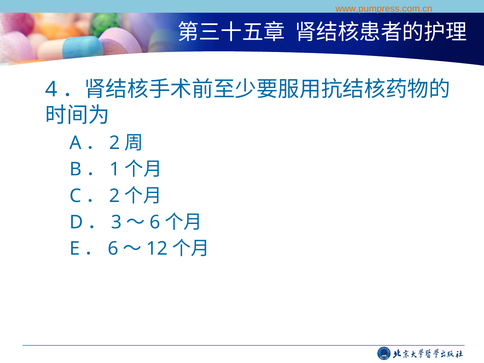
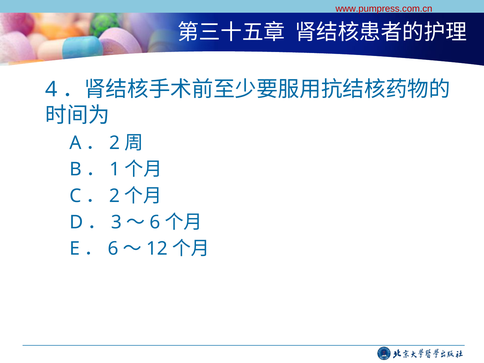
www.pumpress.com.cn colour: orange -> red (384, 9)
